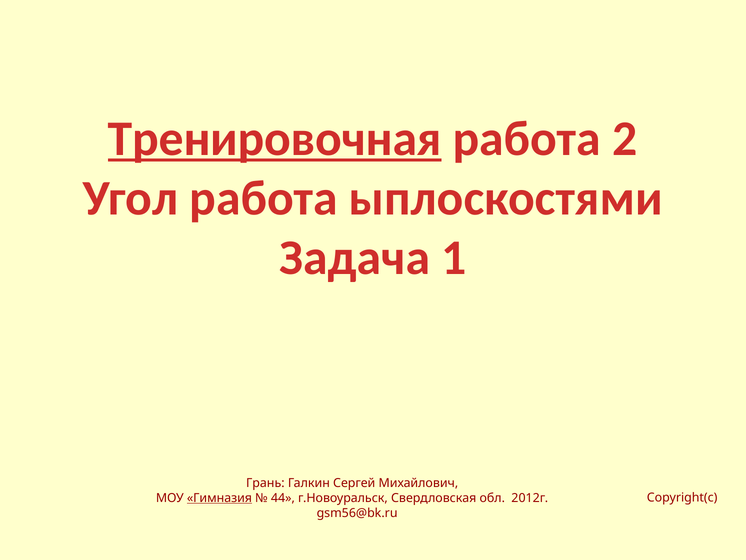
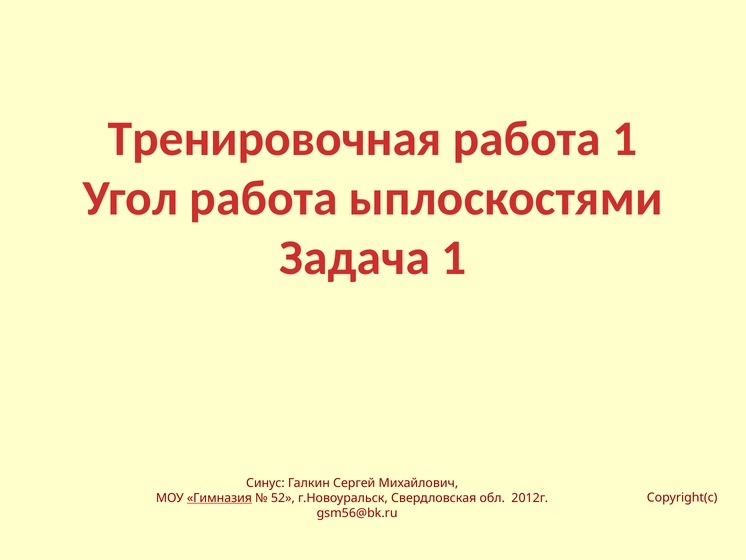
Тренировочная underline: present -> none (275, 138)
работа 2: 2 -> 1 (625, 138)
Грань: Грань -> Синус (265, 483)
44: 44 -> 52 (283, 498)
